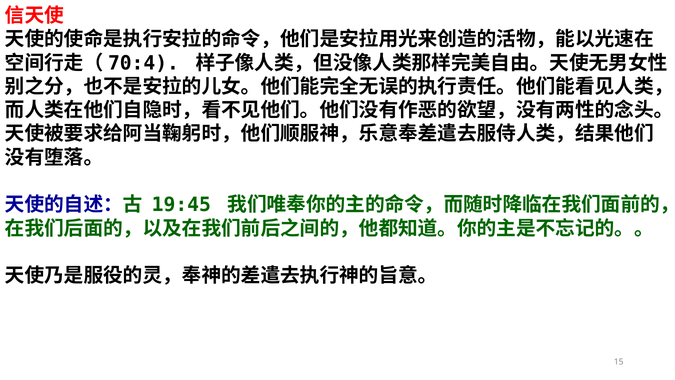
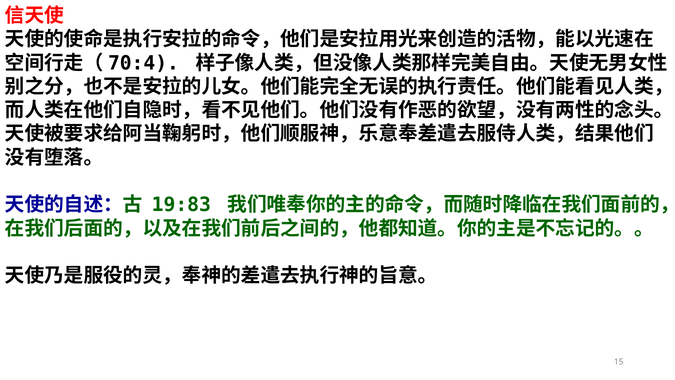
19:45: 19:45 -> 19:83 (181, 205)
